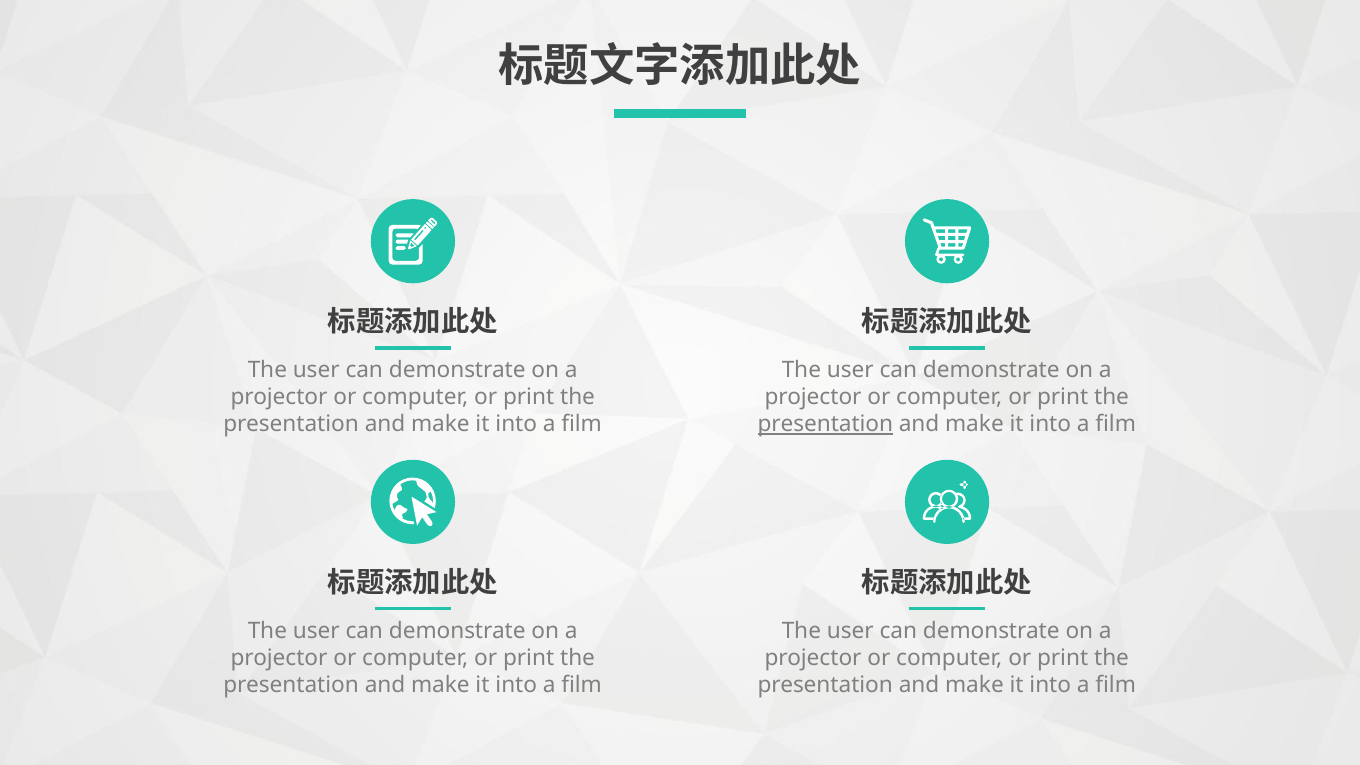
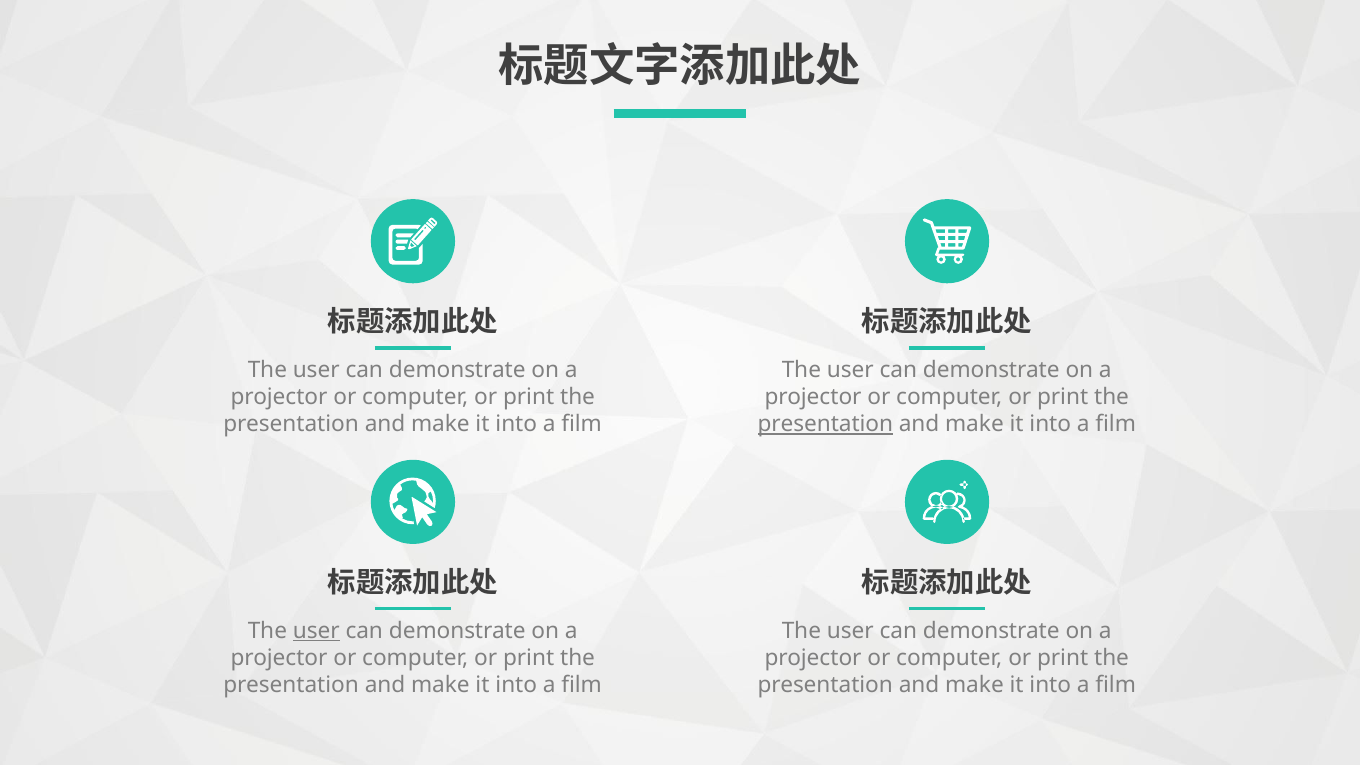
user underline: none -> present (316, 631)
